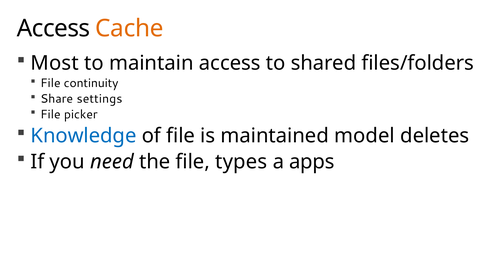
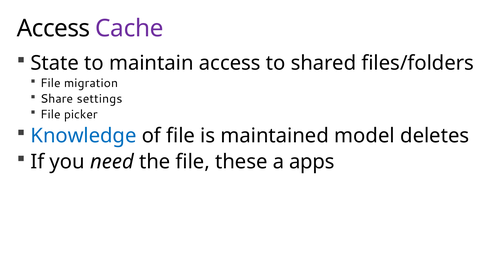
Cache colour: orange -> purple (129, 28)
Most: Most -> State (55, 63)
continuity: continuity -> migration (91, 83)
types: types -> these (241, 162)
